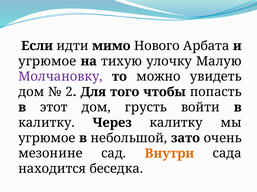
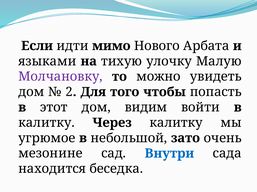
угрюмое: угрюмое -> языками (47, 61)
грусть: грусть -> видим (146, 108)
Внутри colour: orange -> blue (169, 154)
